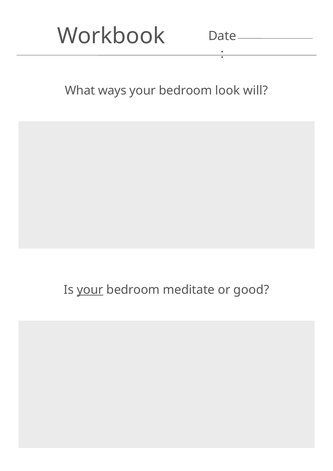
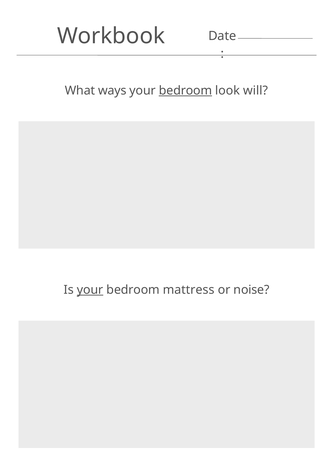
bedroom underline: none -> present (185, 91)
meditate: meditate -> mattress (189, 290)
good: good -> noise (251, 290)
